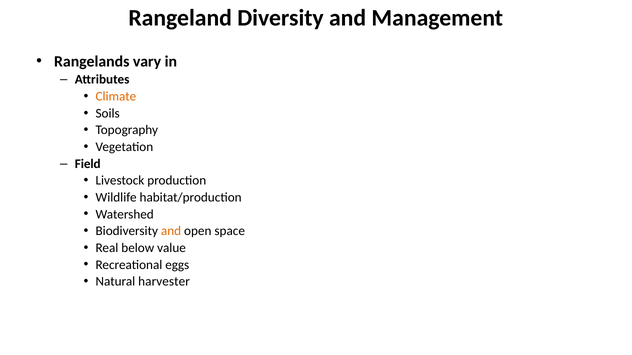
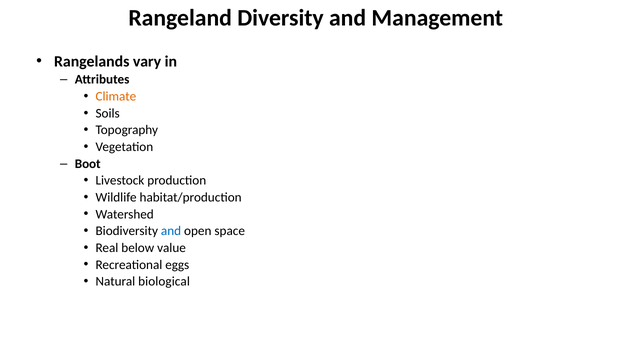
Field: Field -> Boot (88, 164)
and colour: orange -> blue (171, 231)
harvester: harvester -> biological (164, 282)
